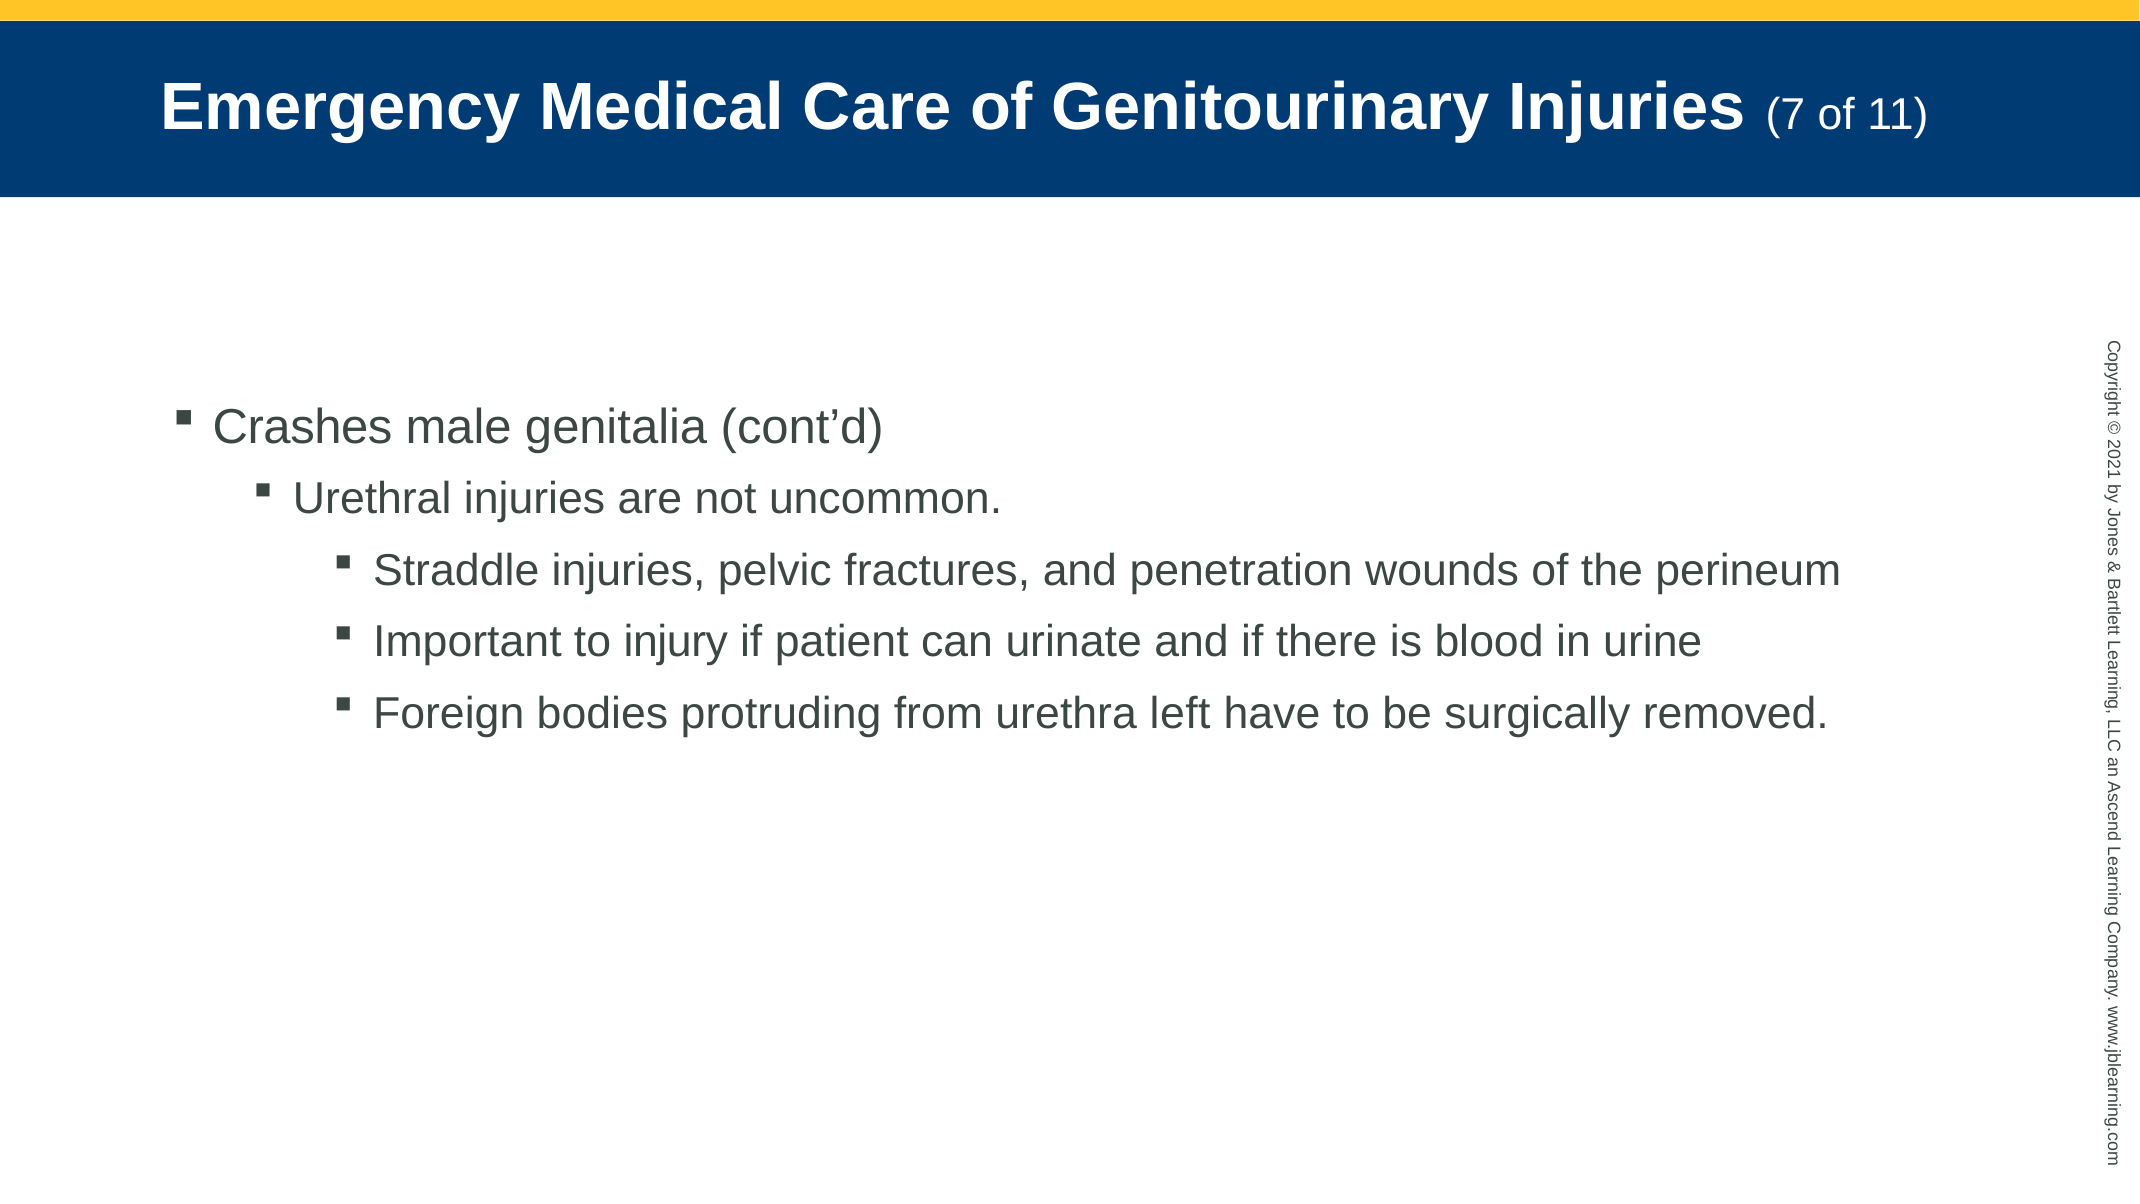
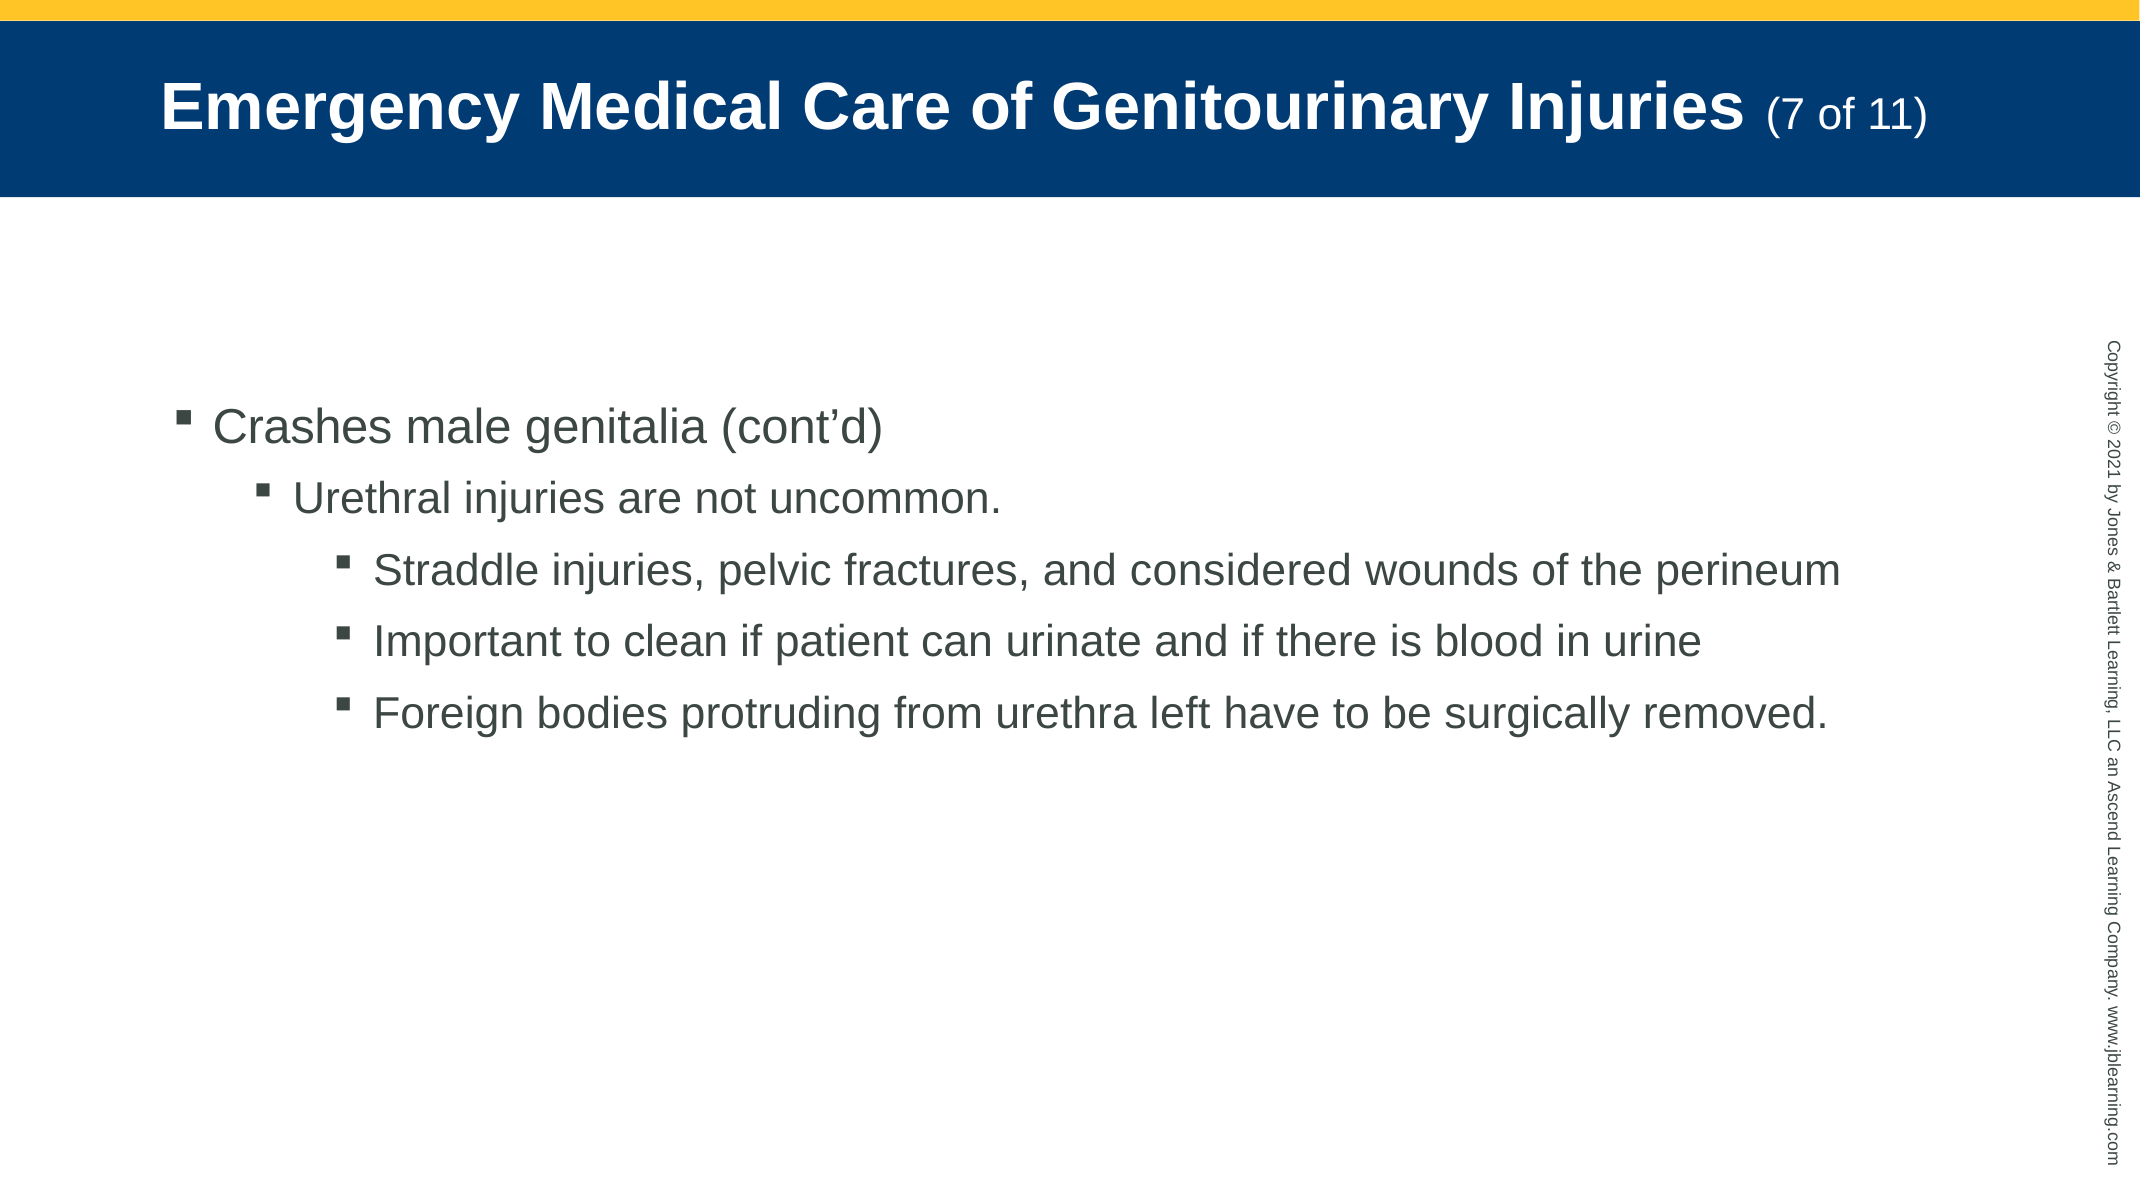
penetration: penetration -> considered (1241, 570)
injury: injury -> clean (676, 642)
